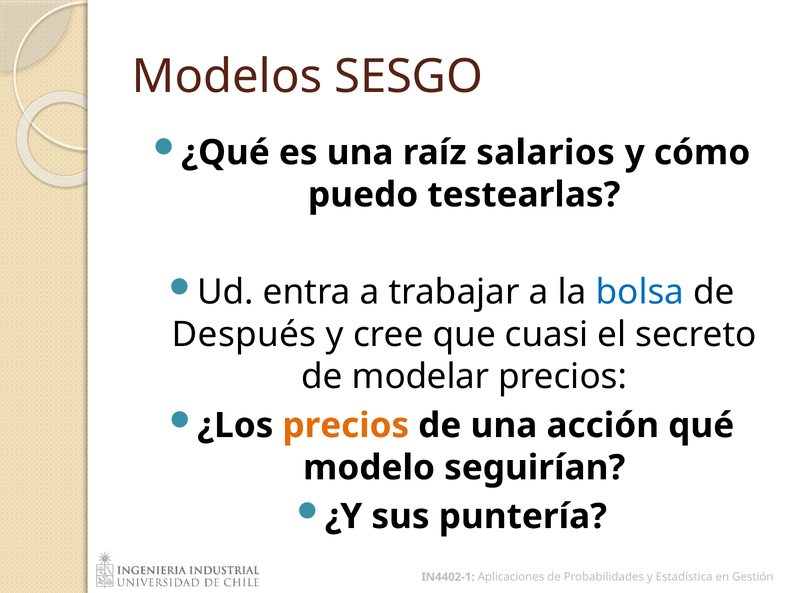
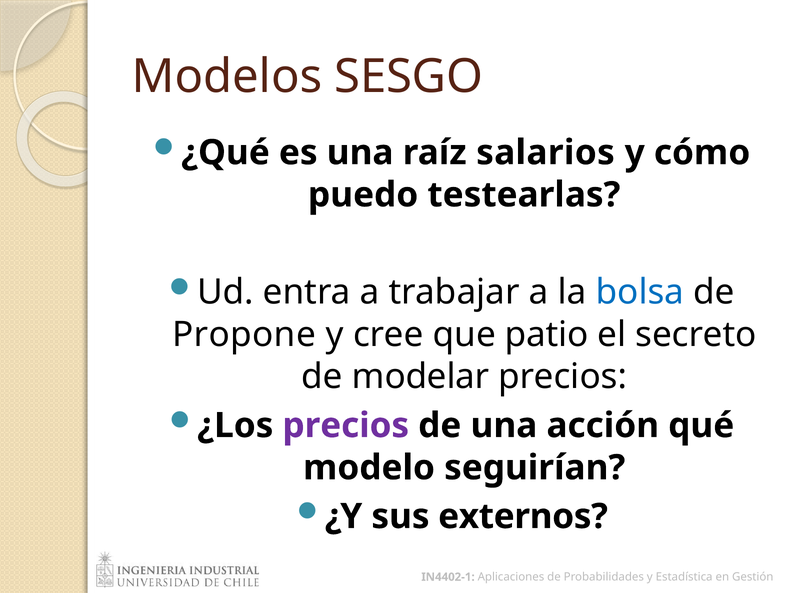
Después: Después -> Propone (244, 335)
cuasi: cuasi -> patio (547, 335)
precios colour: orange -> purple (346, 426)
puntería: puntería -> externos (523, 517)
